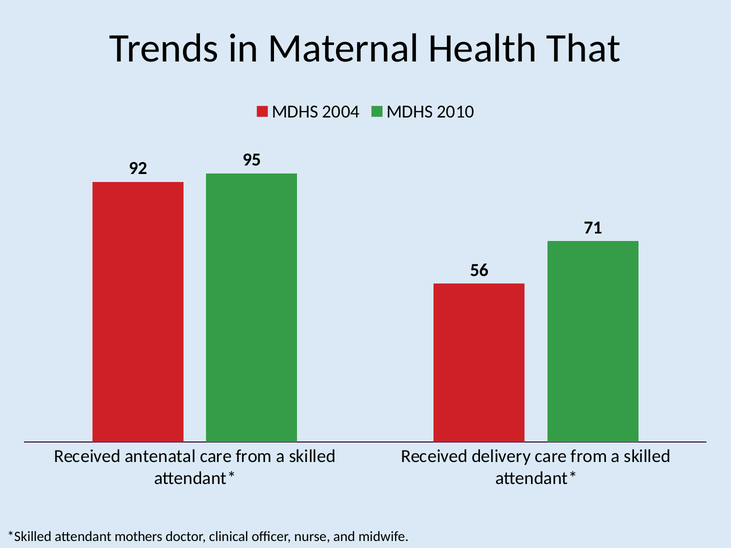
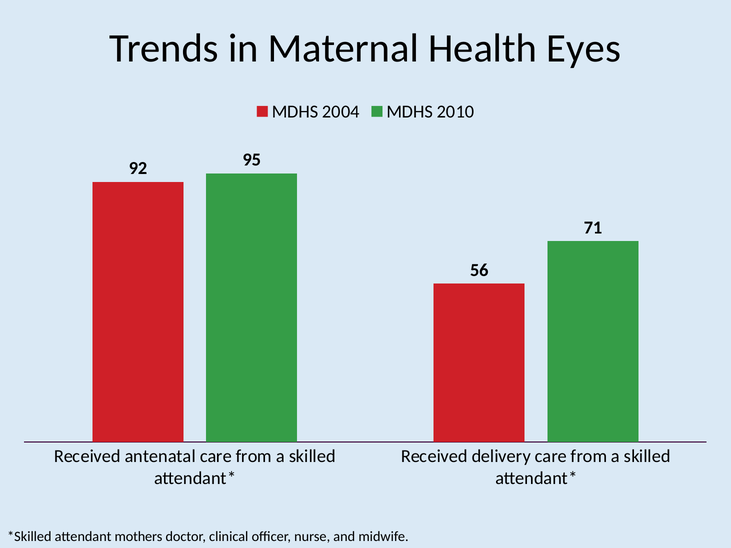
That: That -> Eyes (584, 49)
